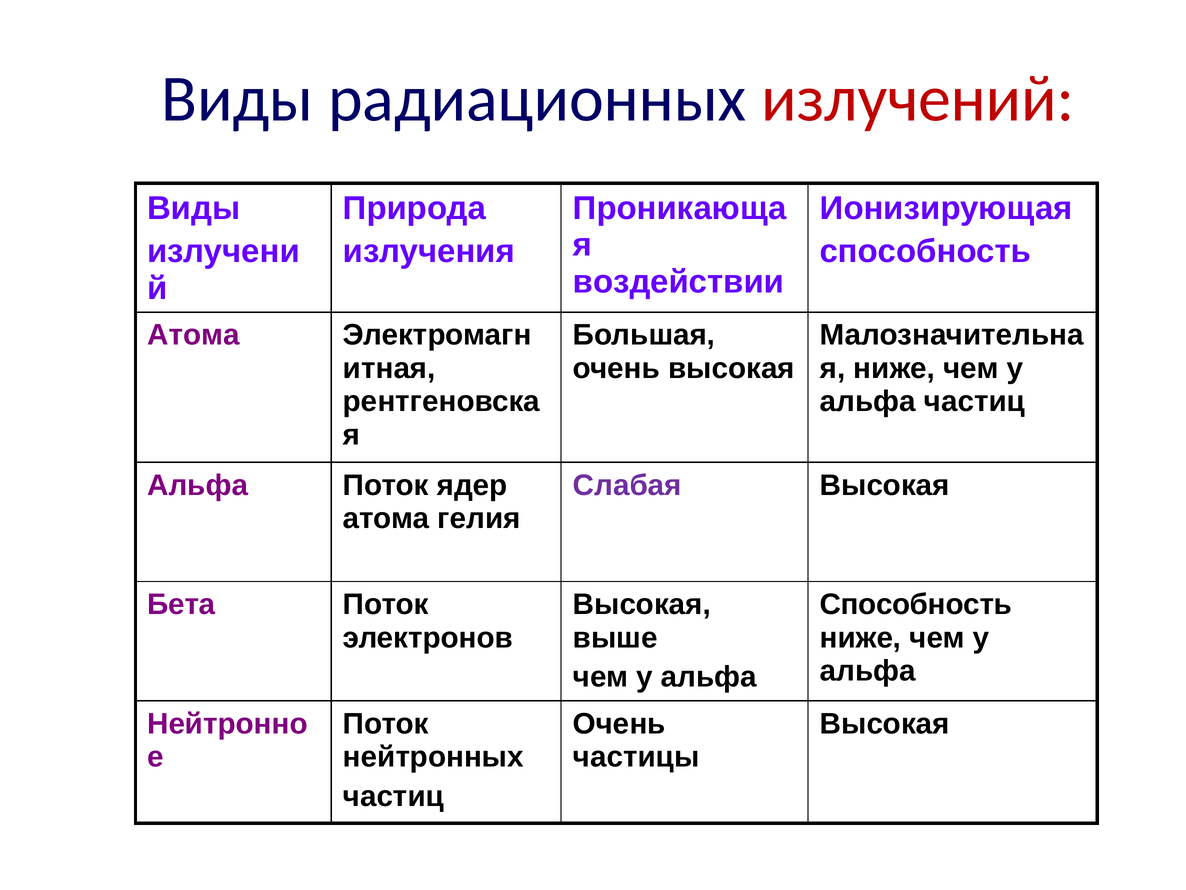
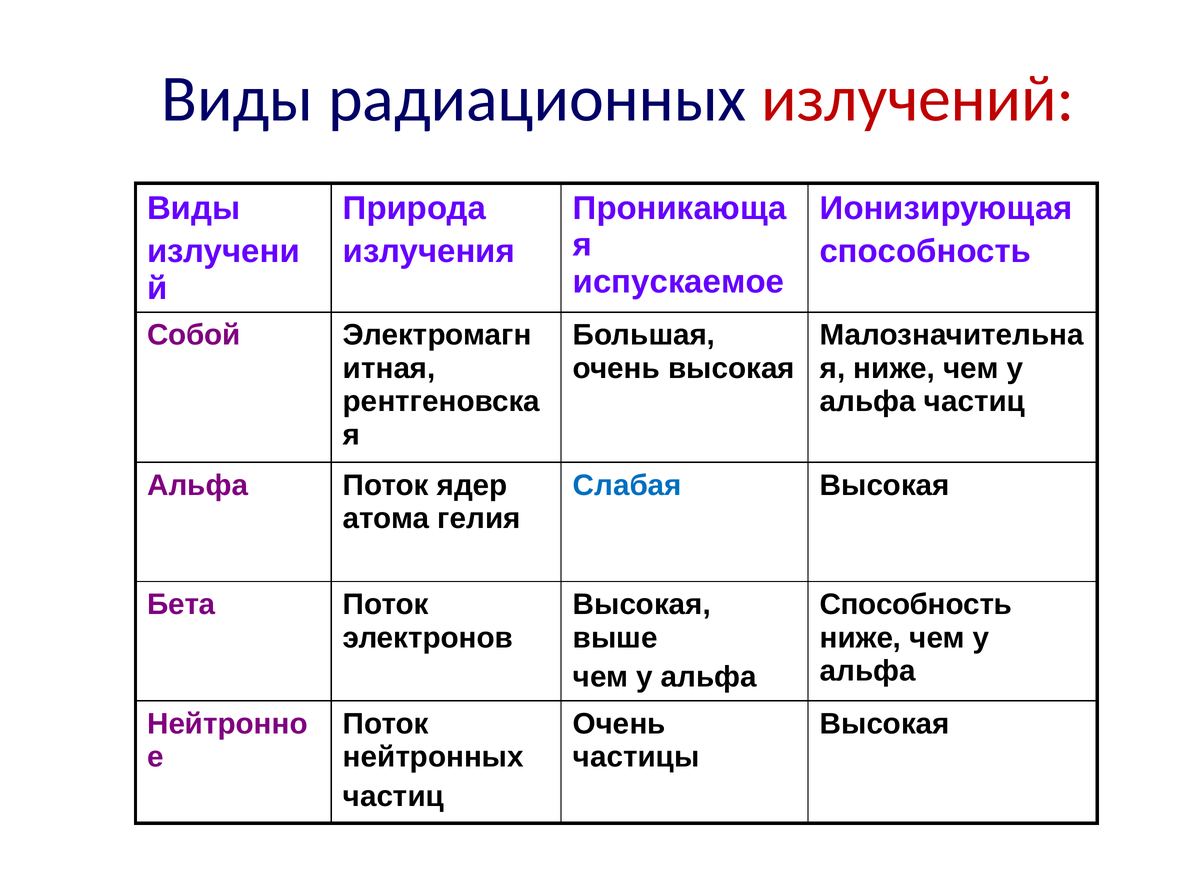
воздействии: воздействии -> испускаемое (678, 282)
Атома: Атома -> Собой (194, 335)
Слабая colour: purple -> blue (627, 485)
